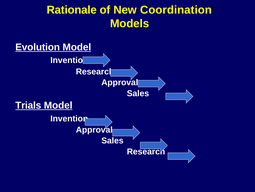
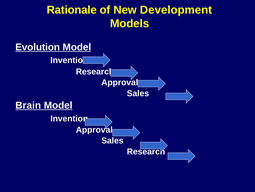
Coordination: Coordination -> Development (176, 10)
Trials: Trials -> Brain (28, 105)
